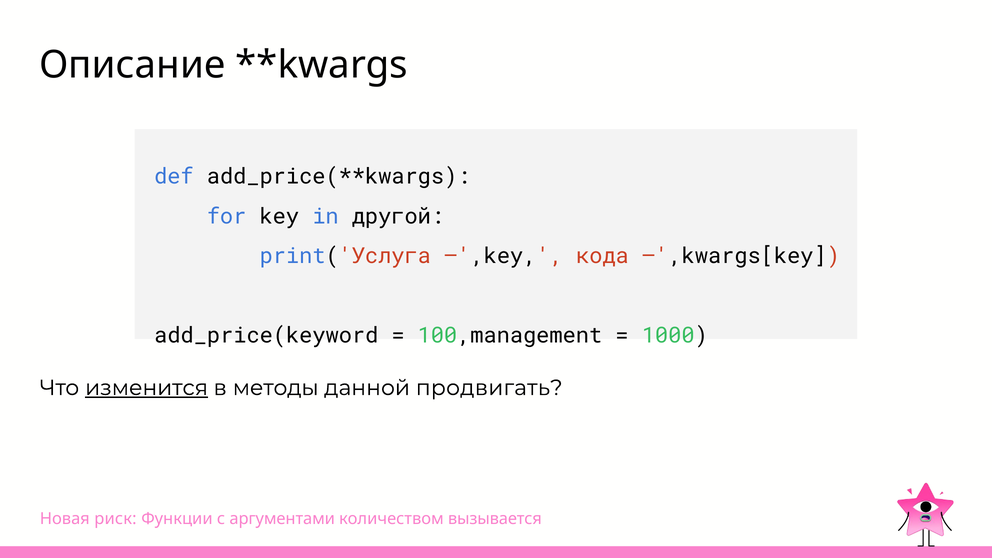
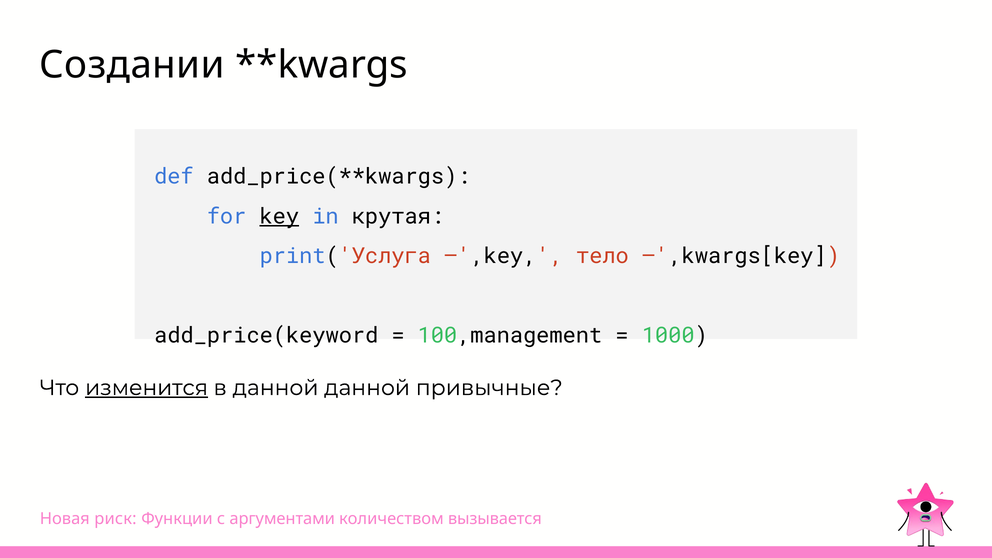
Описание: Описание -> Создании (132, 65)
key underline: none -> present (279, 216)
другой: другой -> крутая (398, 216)
кода: кода -> тело (602, 256)
в методы: методы -> данной (276, 388)
продвигать: продвигать -> привычные (489, 388)
